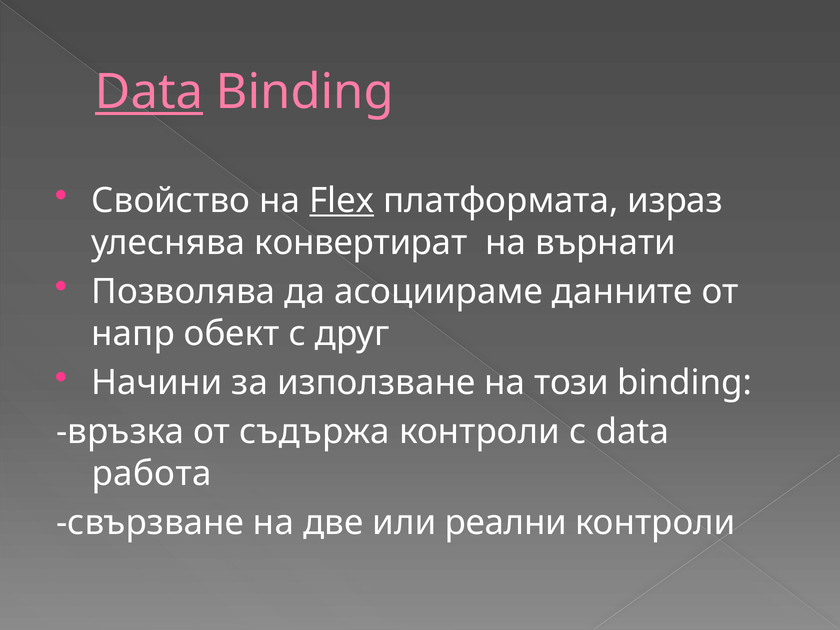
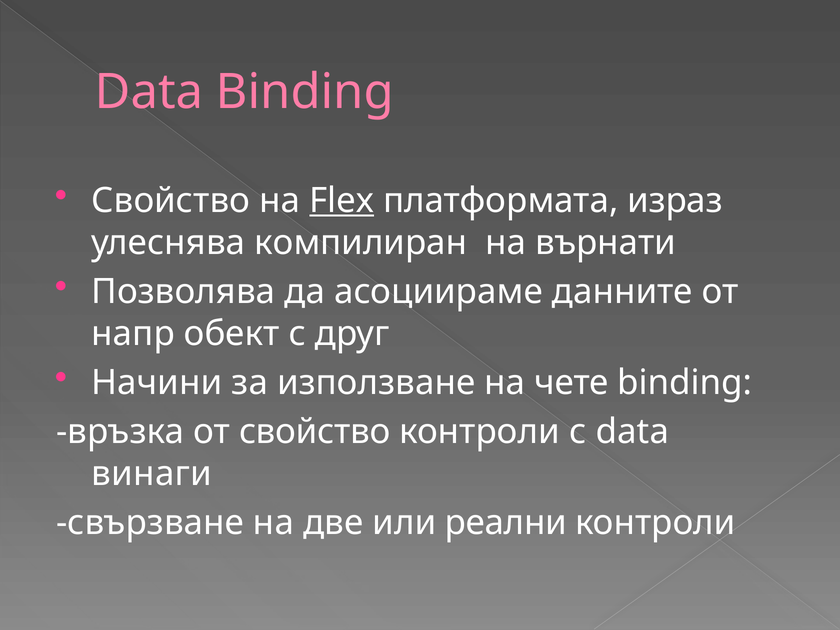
Data underline: present -> none (149, 92)
конвертират: конвертират -> компилиран (361, 243)
този: този -> чете (572, 383)
от съдържа: съдържа -> свойство (315, 432)
работа: работа -> винаги (152, 474)
